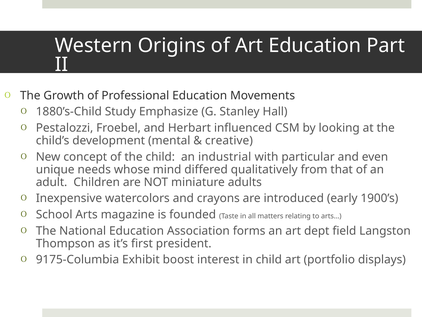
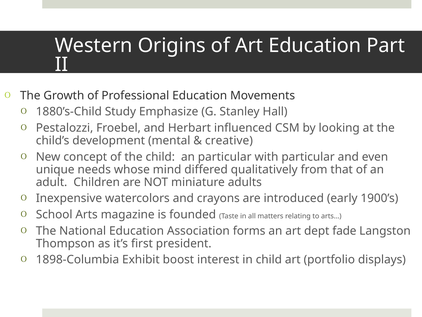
an industrial: industrial -> particular (225, 157)
field: field -> fade (344, 230)
9175-Columbia: 9175-Columbia -> 1898-Columbia (77, 259)
